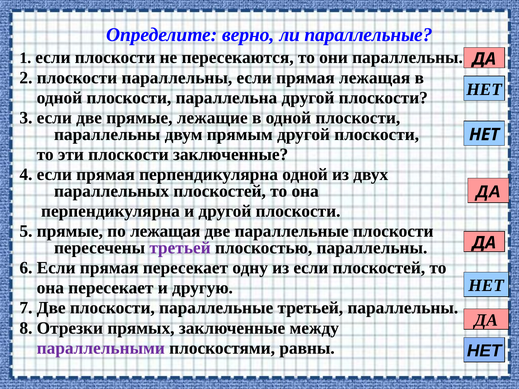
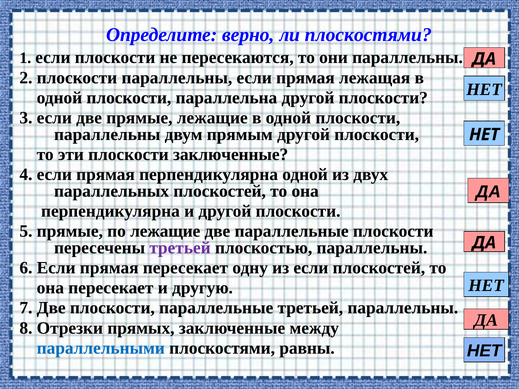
ли параллельные: параллельные -> плоскостями (368, 35)
по лежащая: лежащая -> лежащие (165, 231)
параллельными colour: purple -> blue (101, 348)
